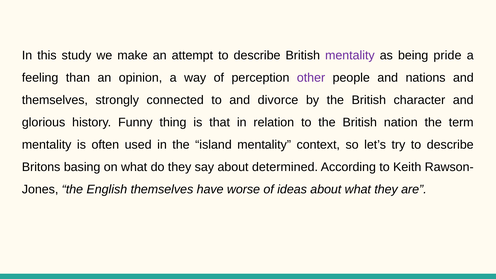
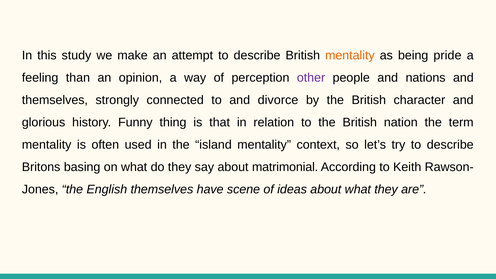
mentality colour: purple -> orange (350, 55)
determined: determined -> matrimonial (285, 167)
worse: worse -> scene (244, 189)
